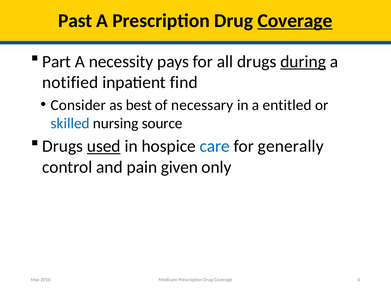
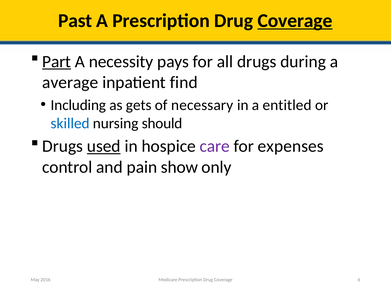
Part underline: none -> present (57, 62)
during underline: present -> none (303, 62)
notified: notified -> average (70, 82)
Consider: Consider -> Including (78, 105)
best: best -> gets (139, 105)
source: source -> should (162, 123)
care colour: blue -> purple (215, 146)
generally: generally -> expenses (291, 146)
given: given -> show (179, 167)
